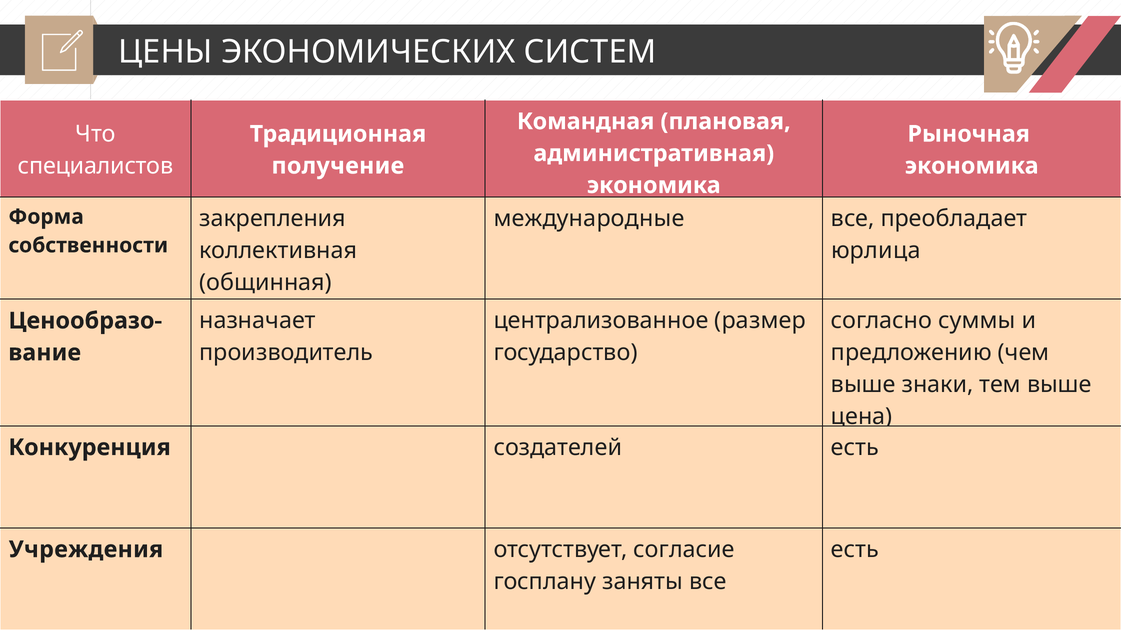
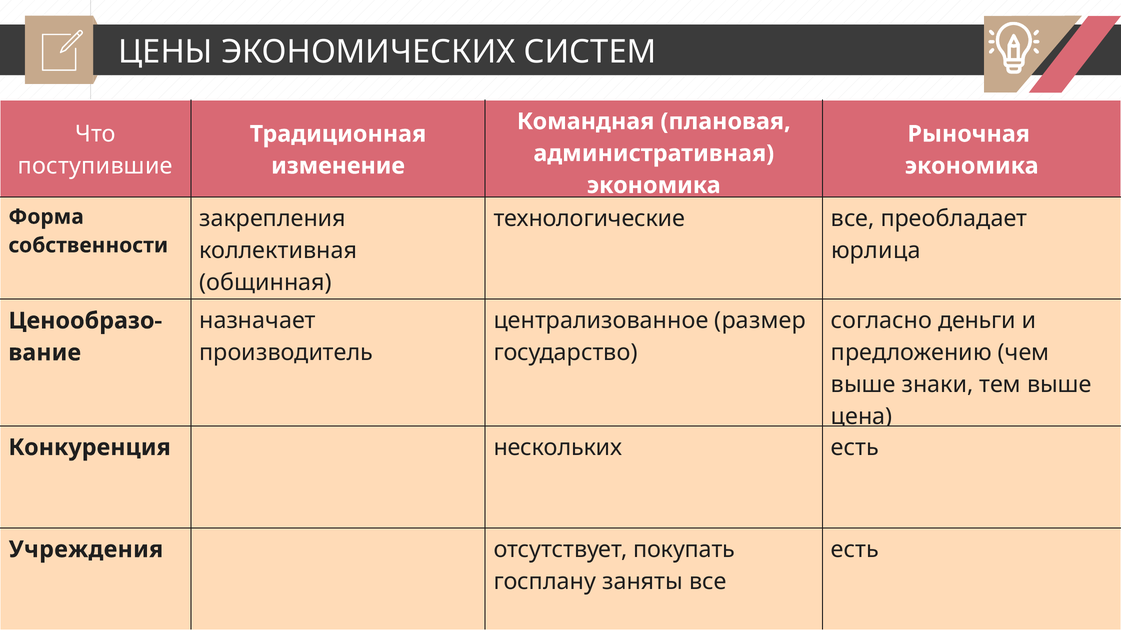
специалистов: специалистов -> поступившие (95, 166)
получение: получение -> изменение (338, 166)
международные: международные -> технологические (589, 219)
суммы: суммы -> деньги (977, 321)
создателей: создателей -> нескольких (558, 448)
согласие: согласие -> покупать (684, 550)
